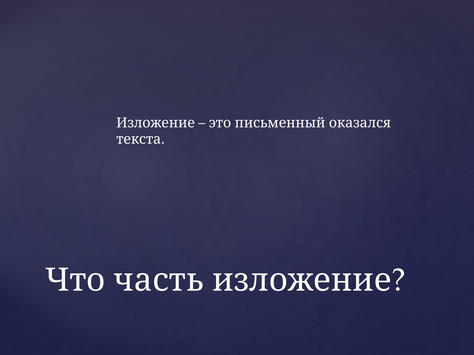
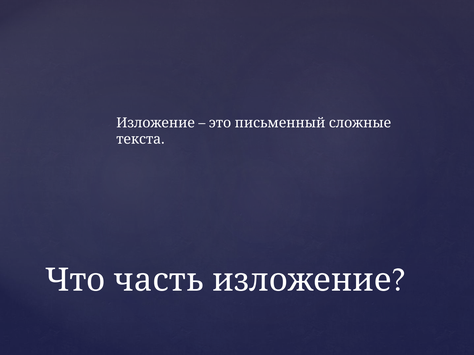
оказался: оказался -> сложные (360, 123)
